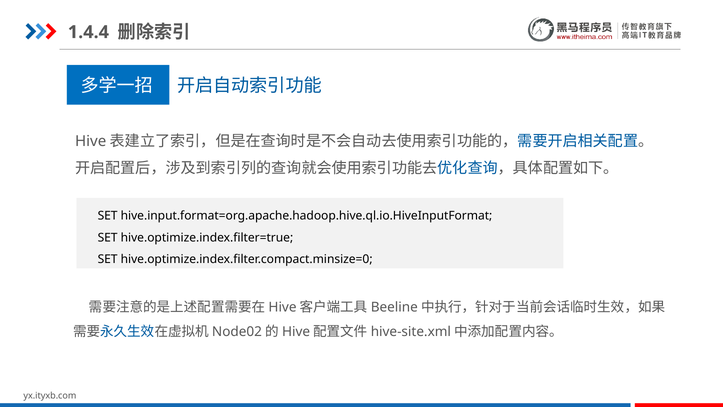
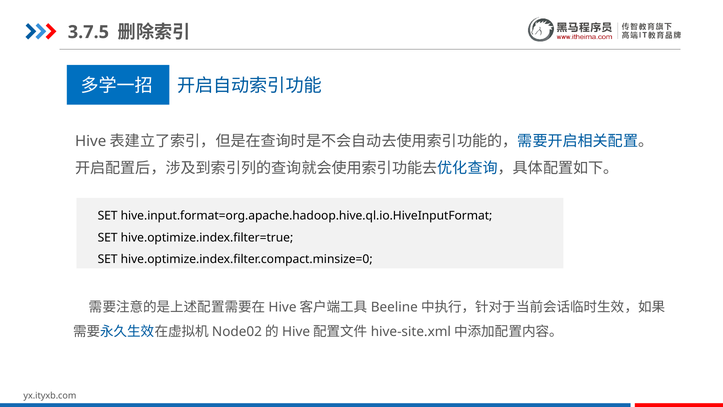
1.4.4: 1.4.4 -> 3.7.5 (88, 32)
